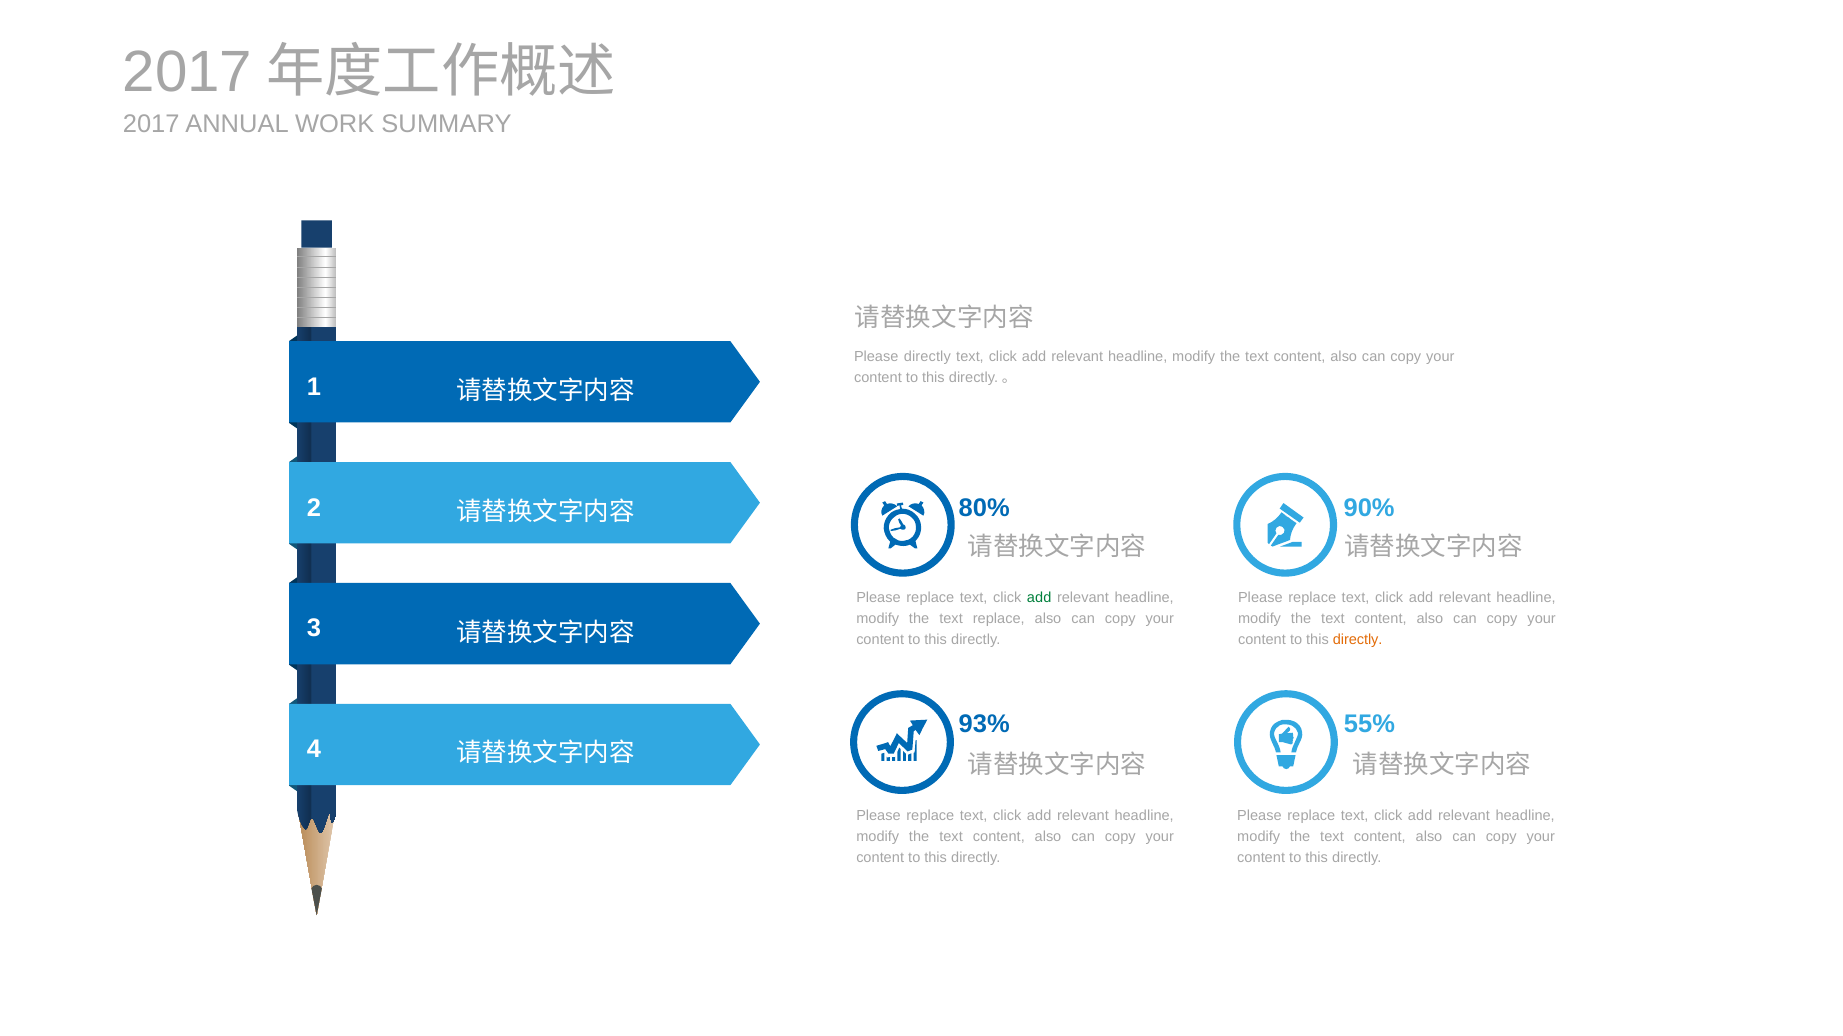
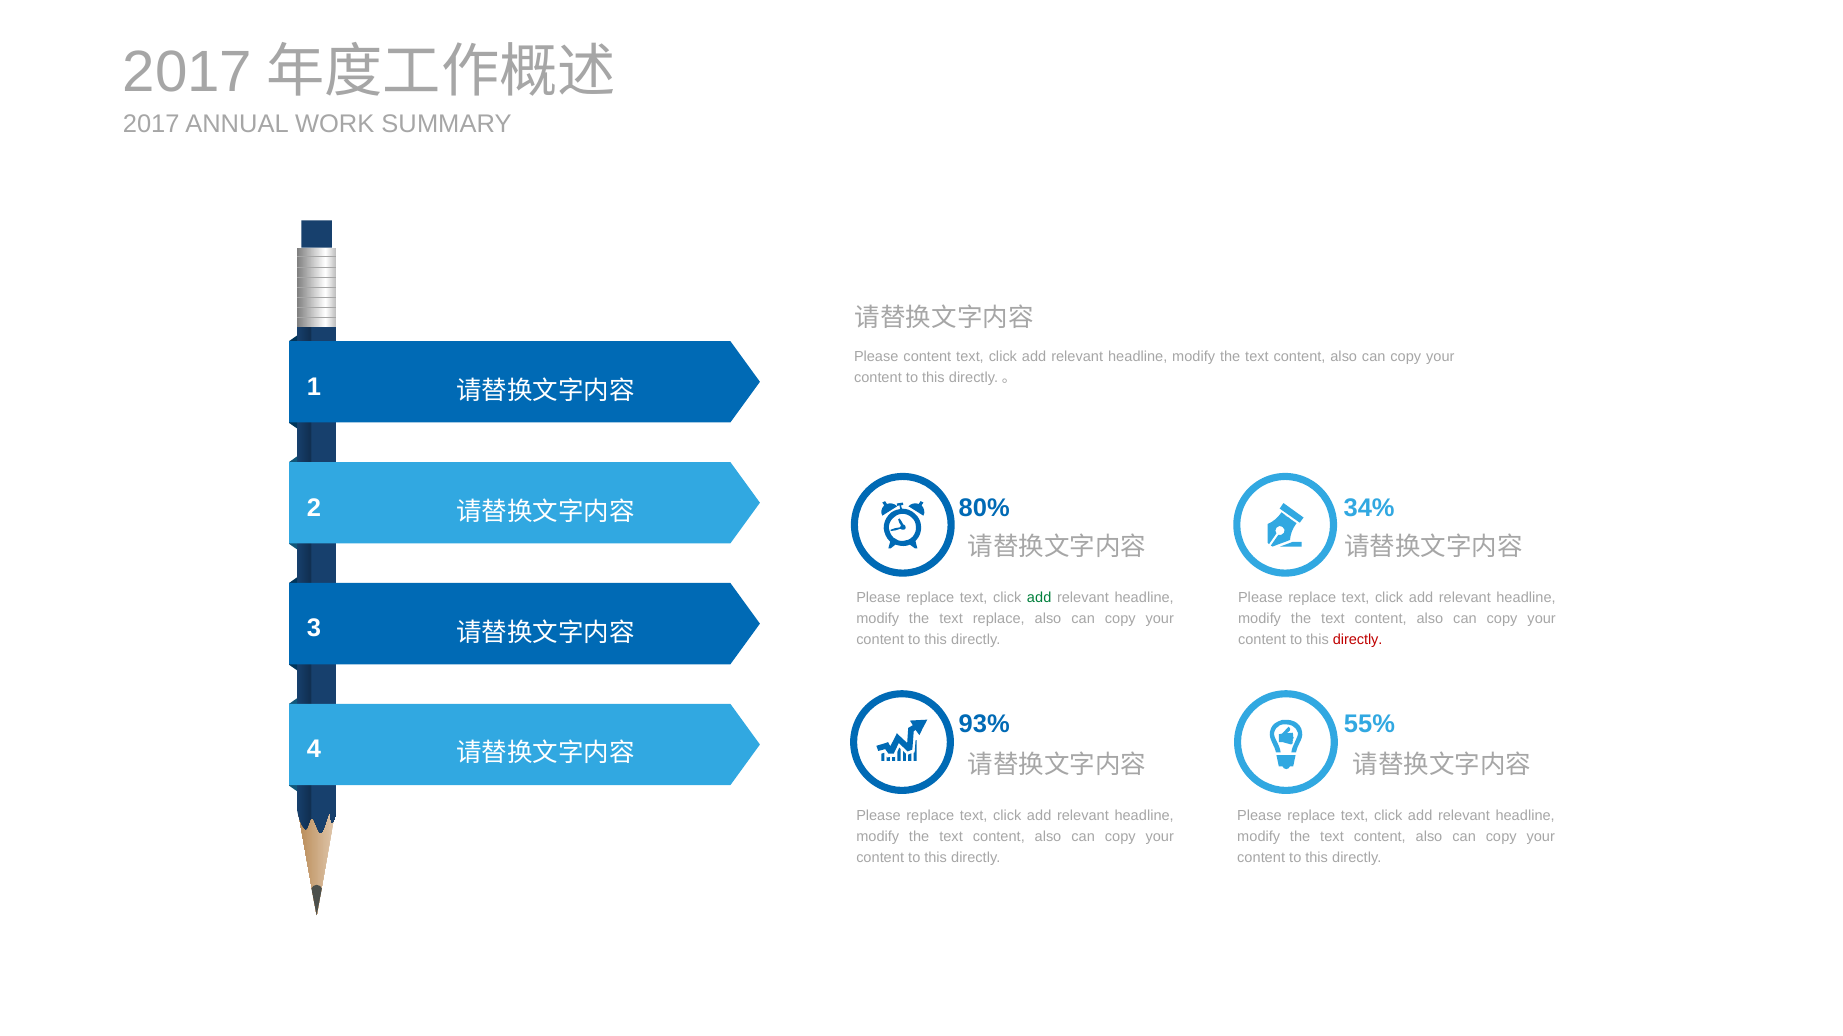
Please directly: directly -> content (927, 357)
90%: 90% -> 34% (1369, 508)
directly colour: orange -> red (1358, 640)
